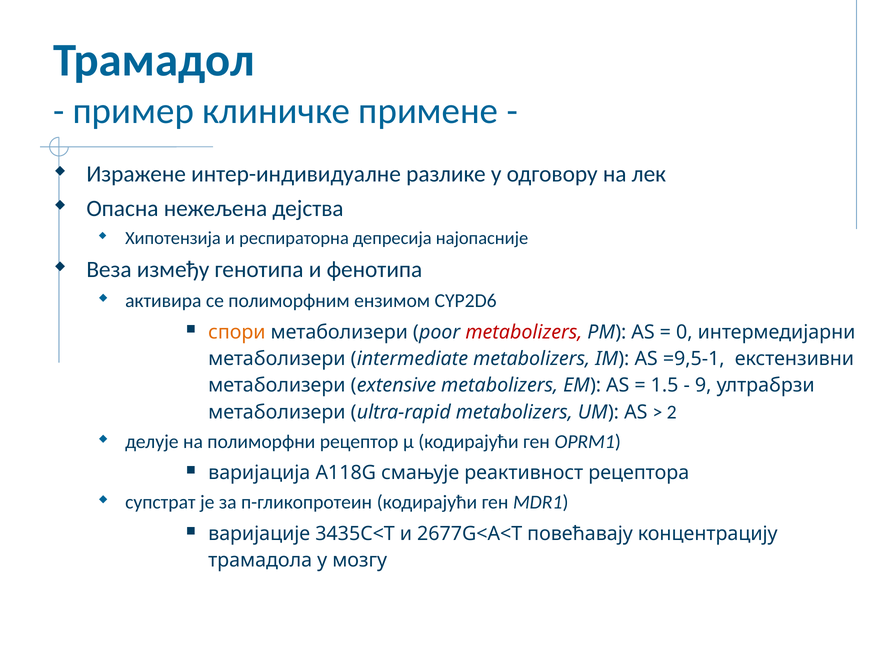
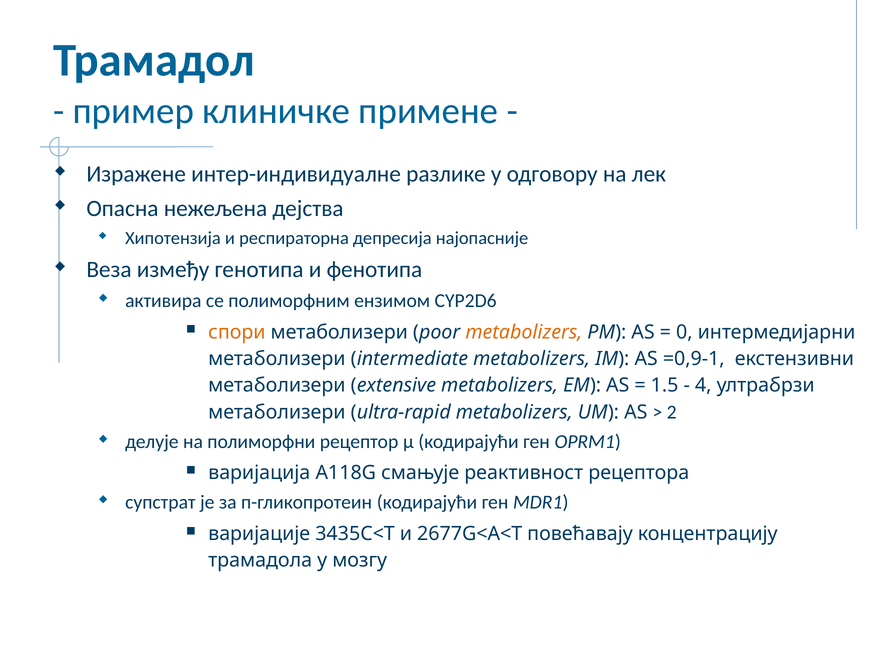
metabolizers colour: red -> orange (524, 332)
=9,5-1: =9,5-1 -> =0,9-1 (694, 358)
9: 9 -> 4 (703, 385)
